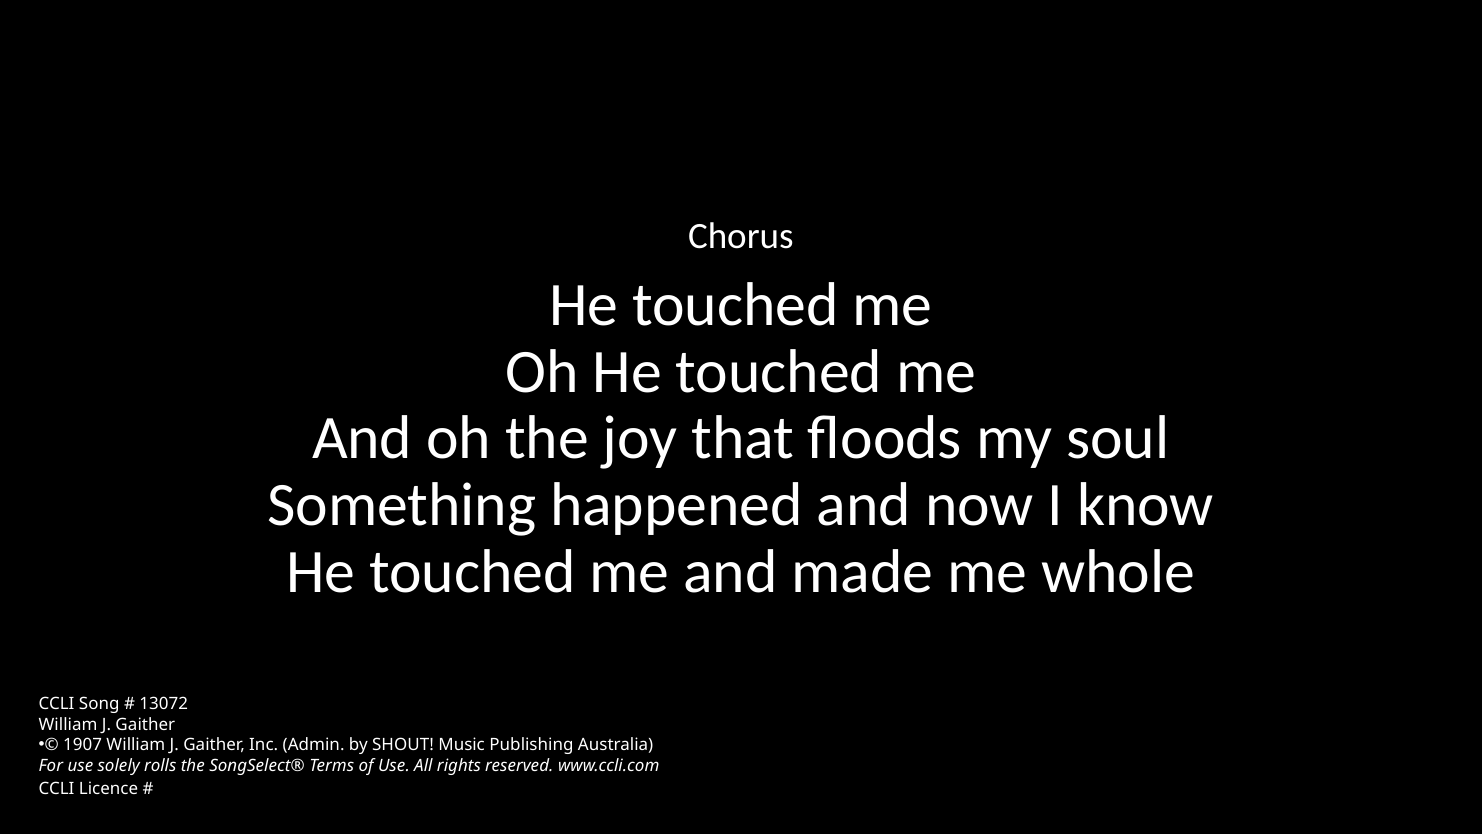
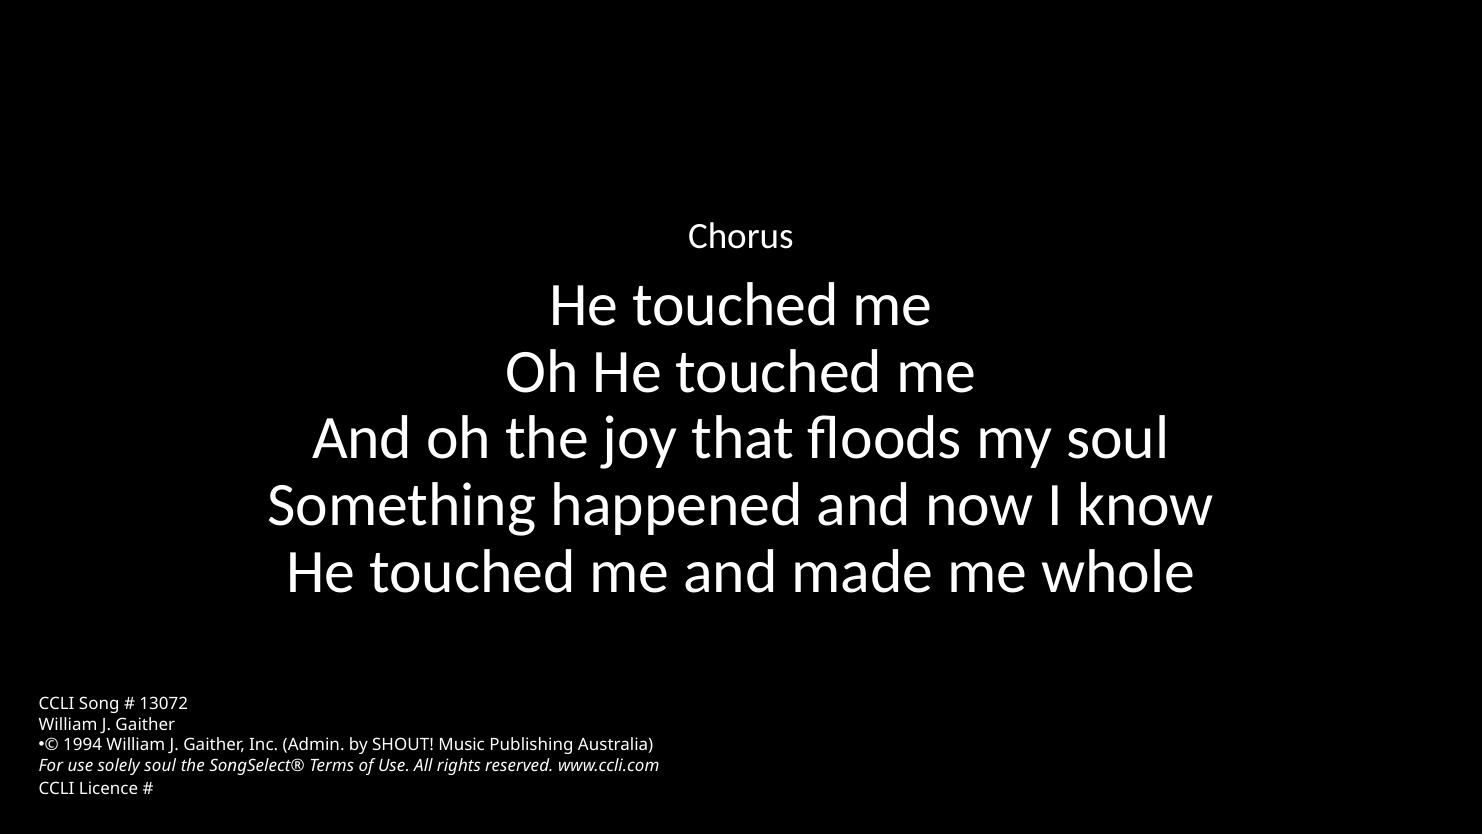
1907: 1907 -> 1994 (83, 745)
solely rolls: rolls -> soul (160, 765)
